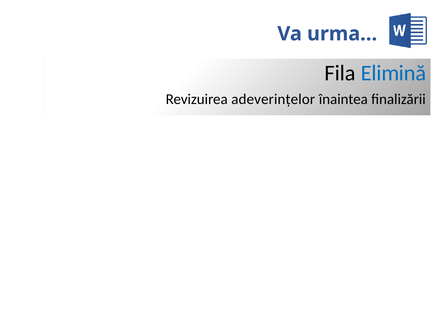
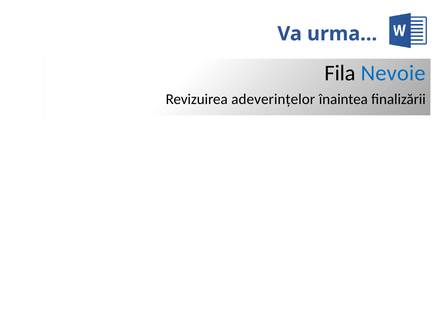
Elimină: Elimină -> Nevoie (393, 73)
